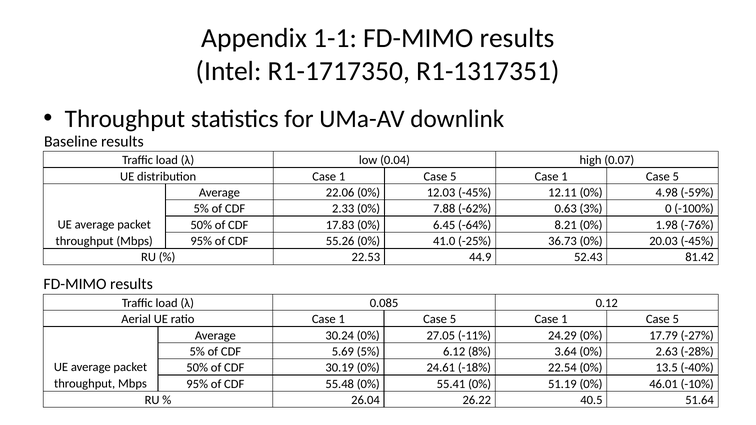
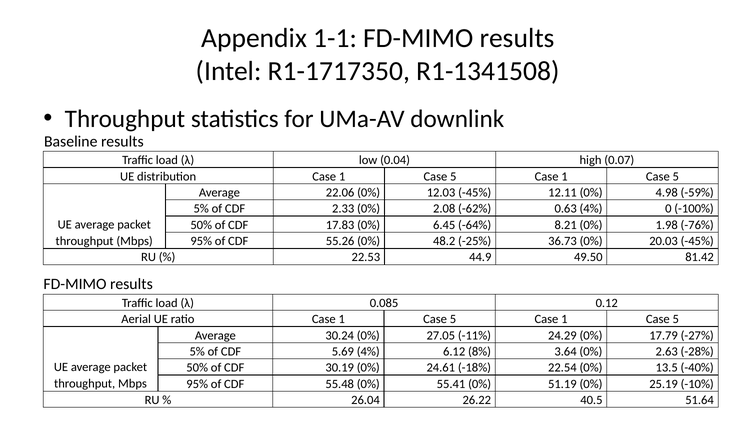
R1-1317351: R1-1317351 -> R1-1341508 (488, 71)
7.88: 7.88 -> 2.08 (444, 209)
0.63 3%: 3% -> 4% (591, 209)
41.0: 41.0 -> 48.2 (444, 241)
52.43: 52.43 -> 49.50 (588, 257)
5.69 5%: 5% -> 4% (368, 352)
46.01: 46.01 -> 25.19 (664, 384)
